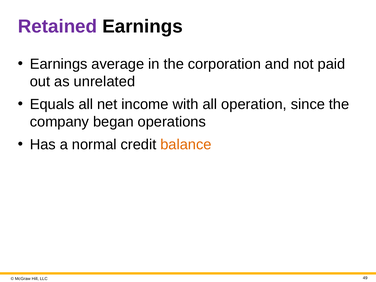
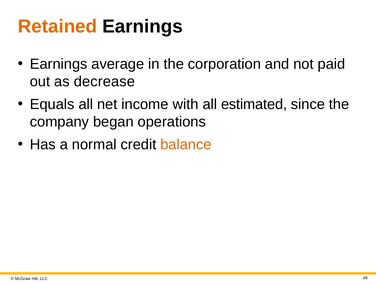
Retained colour: purple -> orange (58, 26)
unrelated: unrelated -> decrease (104, 82)
operation: operation -> estimated (254, 104)
